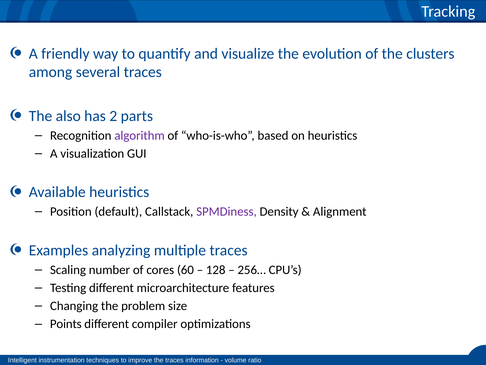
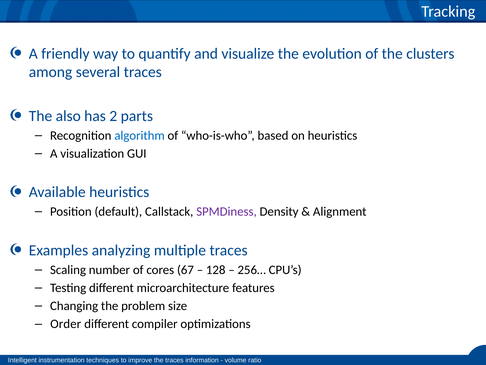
algorithm colour: purple -> blue (139, 135)
60: 60 -> 67 (185, 269)
Points: Points -> Order (66, 324)
